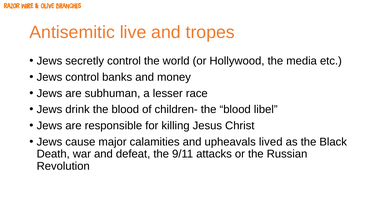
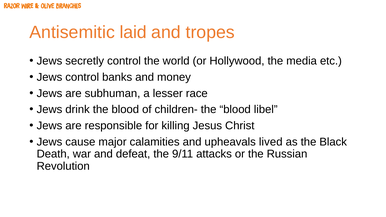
live: live -> laid (133, 32)
